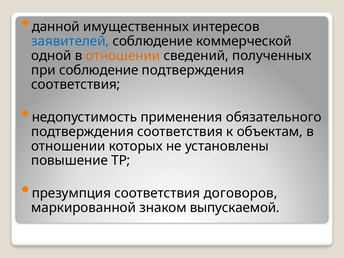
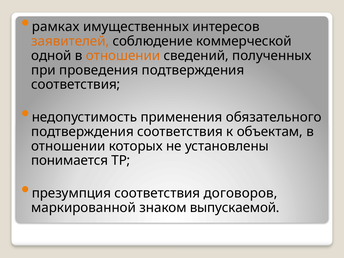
данной: данной -> рамках (56, 27)
заявителей colour: blue -> orange (70, 41)
при соблюдение: соблюдение -> проведения (99, 70)
повышение: повышение -> понимается (70, 161)
